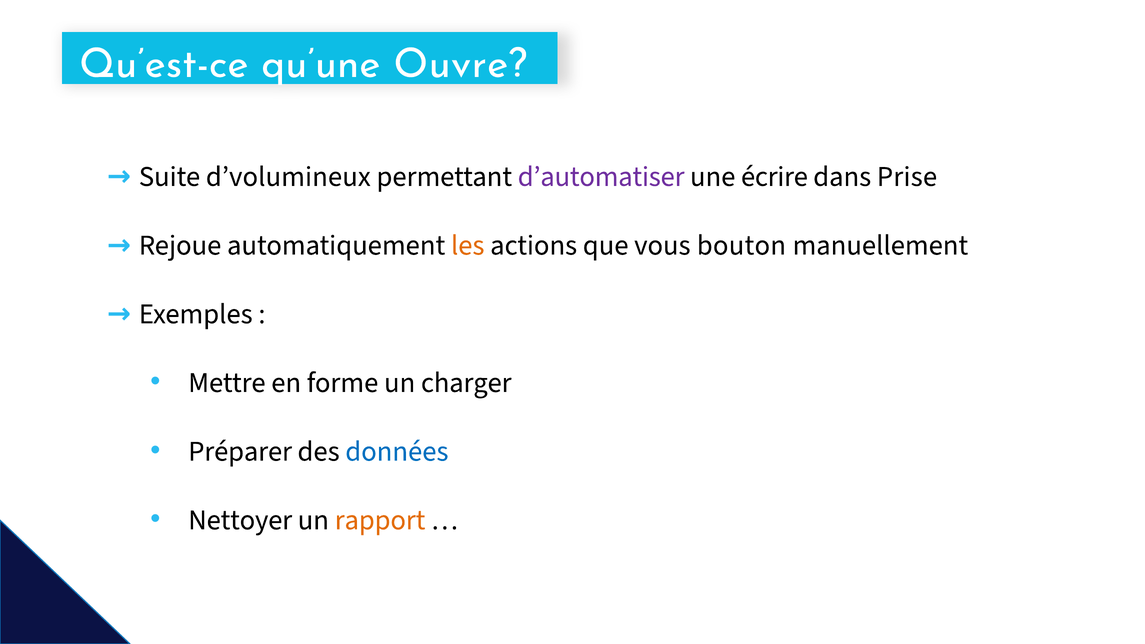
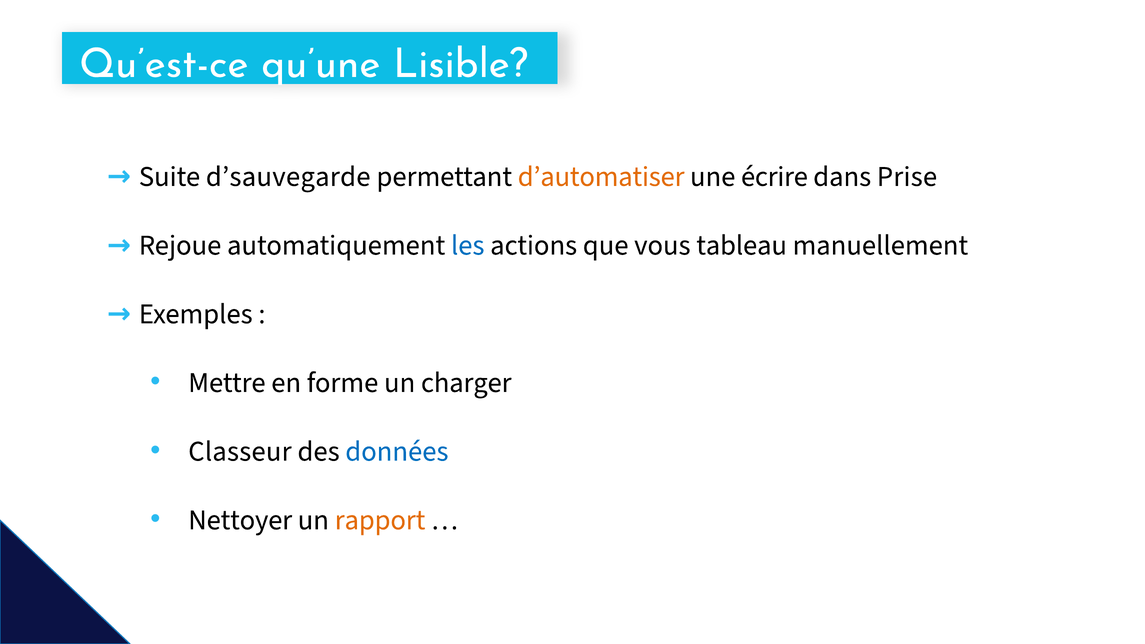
Ouvre: Ouvre -> Lisible (461, 64)
d’volumineux: d’volumineux -> d’sauvegarde (288, 176)
d’automatiser colour: purple -> orange (601, 176)
les colour: orange -> blue (468, 245)
bouton: bouton -> tableau (742, 245)
Préparer: Préparer -> Classeur (240, 451)
